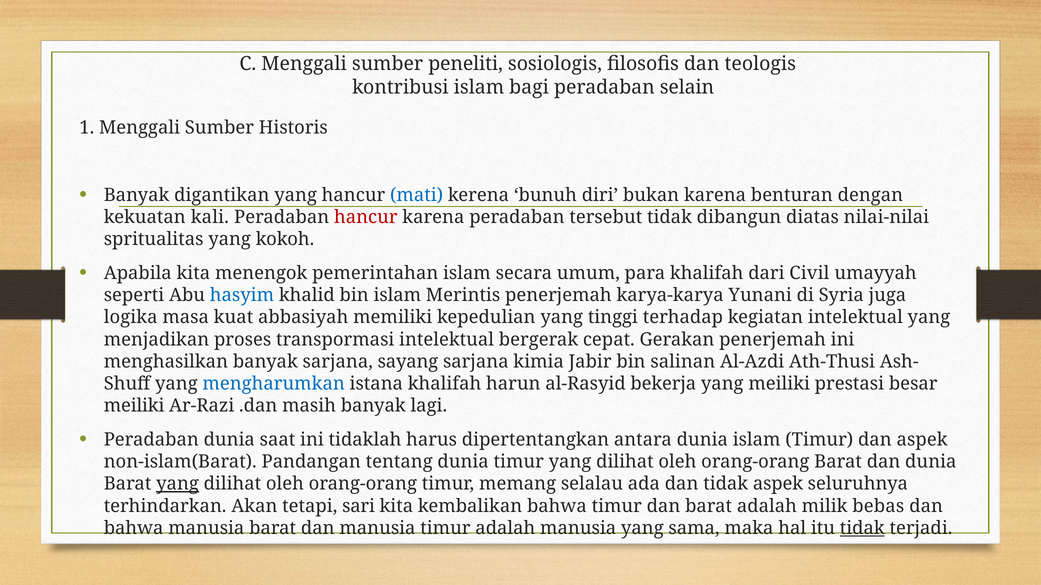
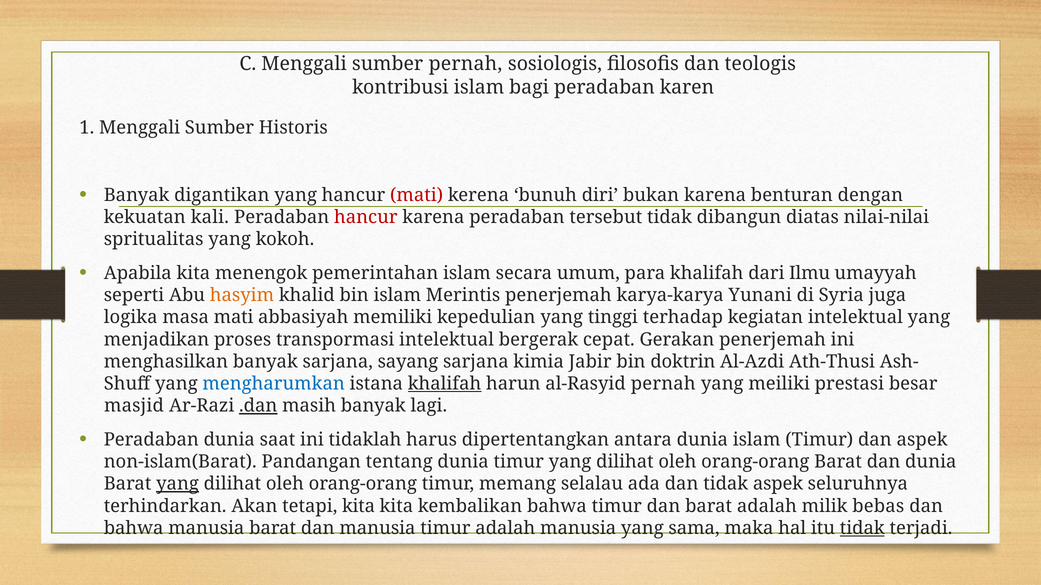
sumber peneliti: peneliti -> pernah (465, 64)
selain: selain -> karen (687, 87)
mati colour: blue -> red (417, 195)
Civil: Civil -> Ilmu (810, 273)
hasyim colour: blue -> orange (242, 296)
masa kuat: kuat -> mati (234, 318)
salinan: salinan -> doktrin (683, 362)
khalifah underline: none -> present (445, 384)
al-Rasyid bekerja: bekerja -> pernah (663, 384)
meiliki: meiliki -> masjid (134, 406)
.dan underline: none -> present (258, 406)
tetapi sari: sari -> kita (359, 506)
